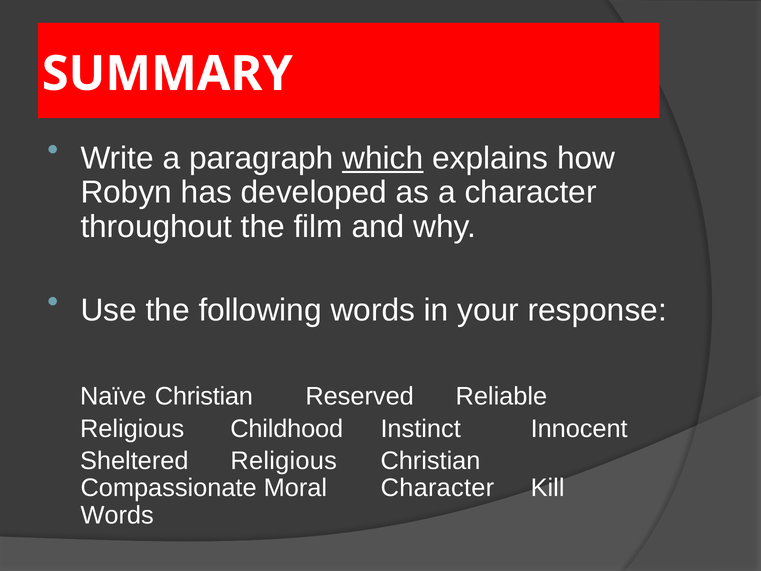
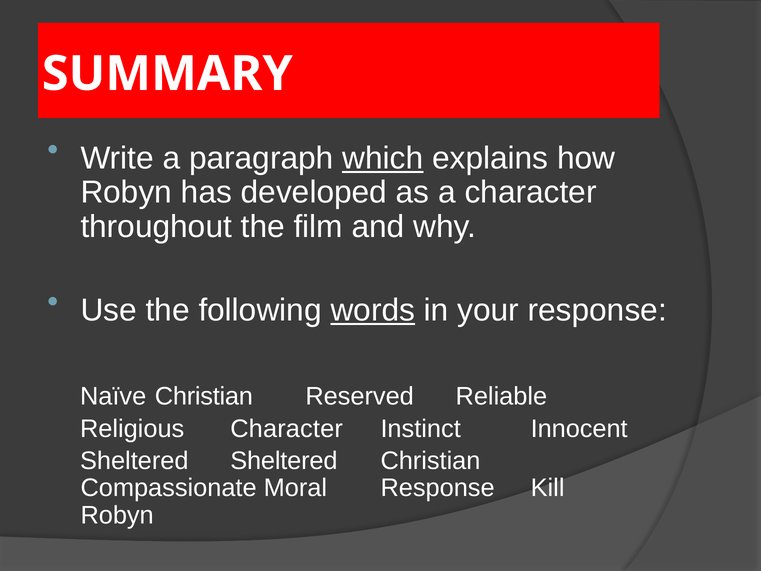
words underline: none -> present (373, 310)
Religious Childhood: Childhood -> Character (287, 429)
Sheltered Religious: Religious -> Sheltered (284, 461)
Moral Character: Character -> Response (438, 488)
Words: Words -> Robyn (117, 515)
